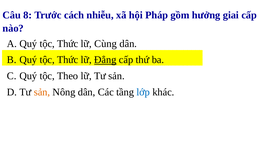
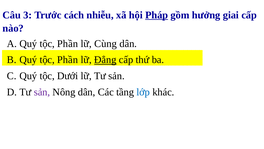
8: 8 -> 3 (28, 15)
Pháp underline: none -> present (157, 15)
Thức: Thức -> Phần (68, 43)
Thức: Thức -> Phần (68, 60)
Theo: Theo -> Dưới (68, 76)
sản colour: orange -> purple (42, 92)
